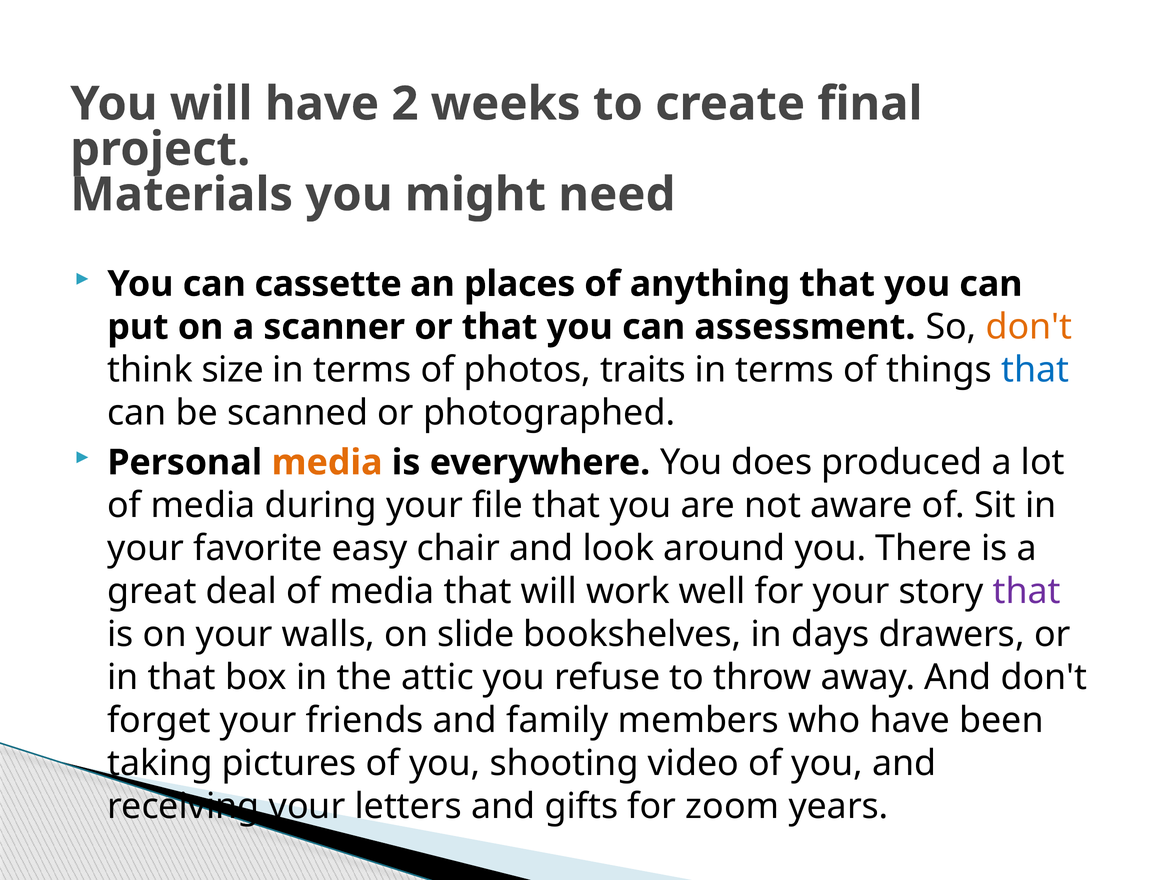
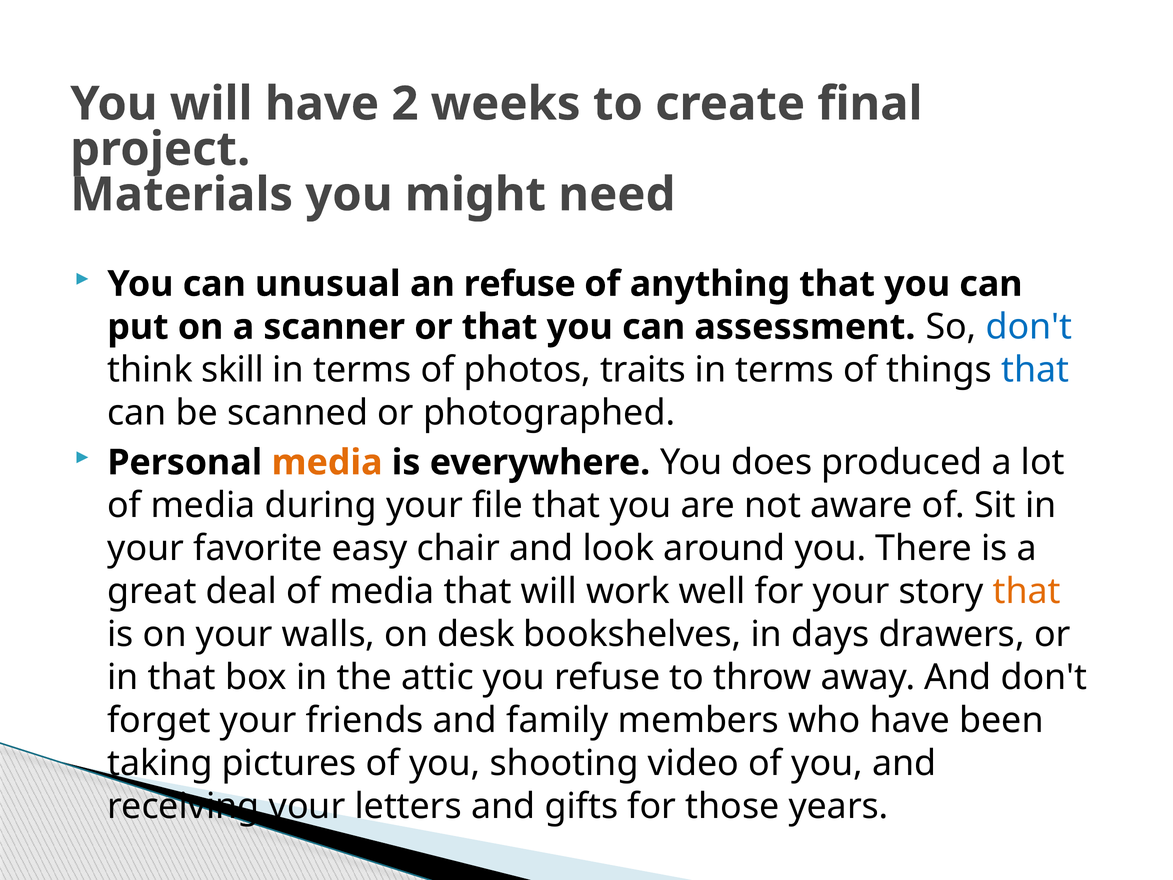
cassette: cassette -> unusual (328, 284)
an places: places -> refuse (520, 284)
don't colour: orange -> blue (1029, 327)
size: size -> skill (233, 370)
that colour: purple -> orange (1027, 591)
slide: slide -> desk (476, 634)
zoom: zoom -> those (732, 806)
